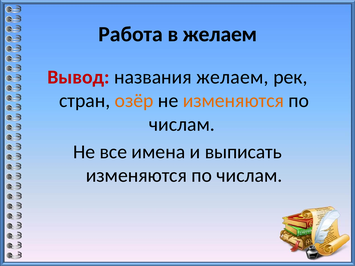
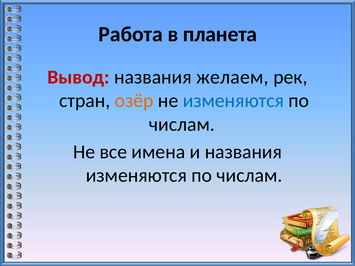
в желаем: желаем -> планета (220, 34)
изменяются colour: orange -> blue (233, 101)
и выписать: выписать -> названия (243, 152)
